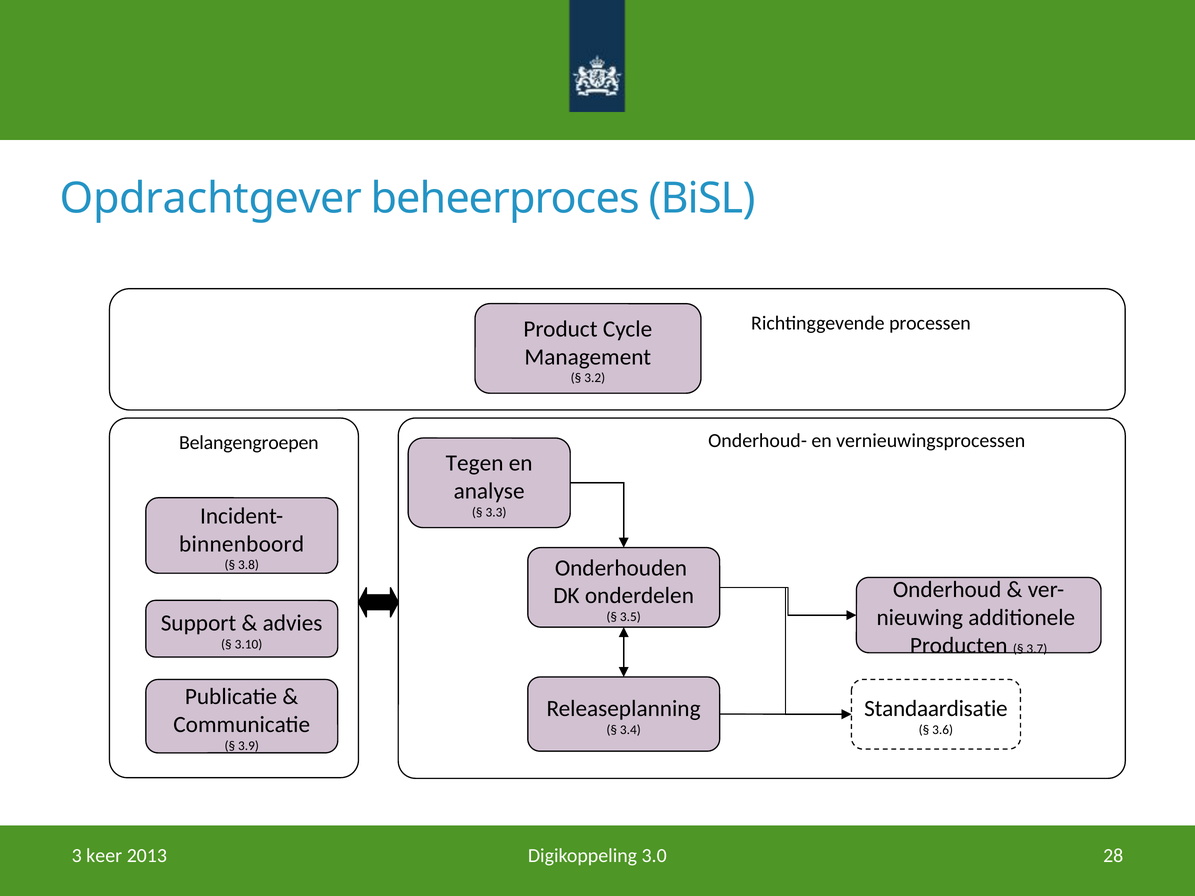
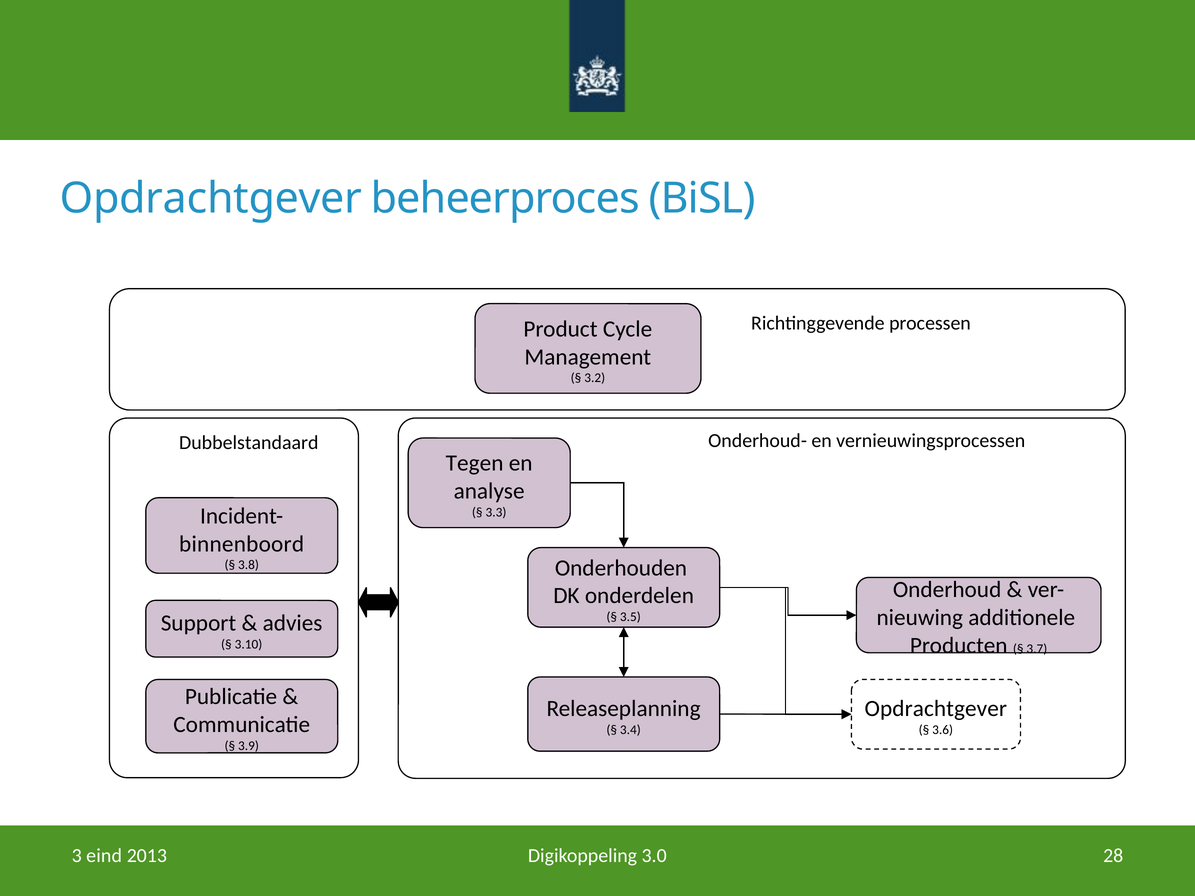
Belangengroepen: Belangengroepen -> Dubbelstandaard (249, 443)
Standaardisatie: Standaardisatie -> Opdrachtgever (936, 709)
keer: keer -> eind (104, 856)
